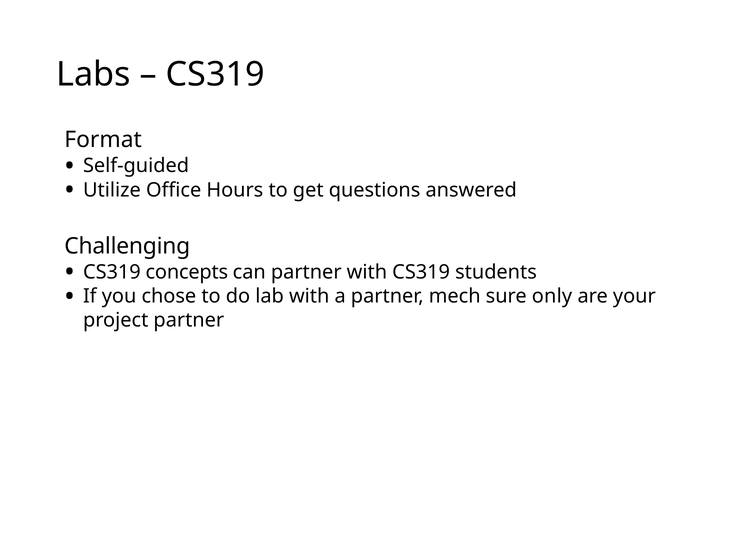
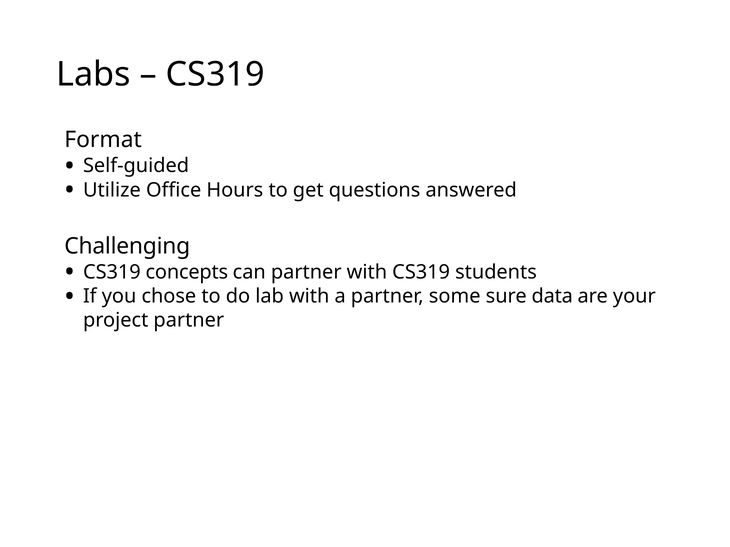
mech: mech -> some (455, 297)
only: only -> data (552, 297)
